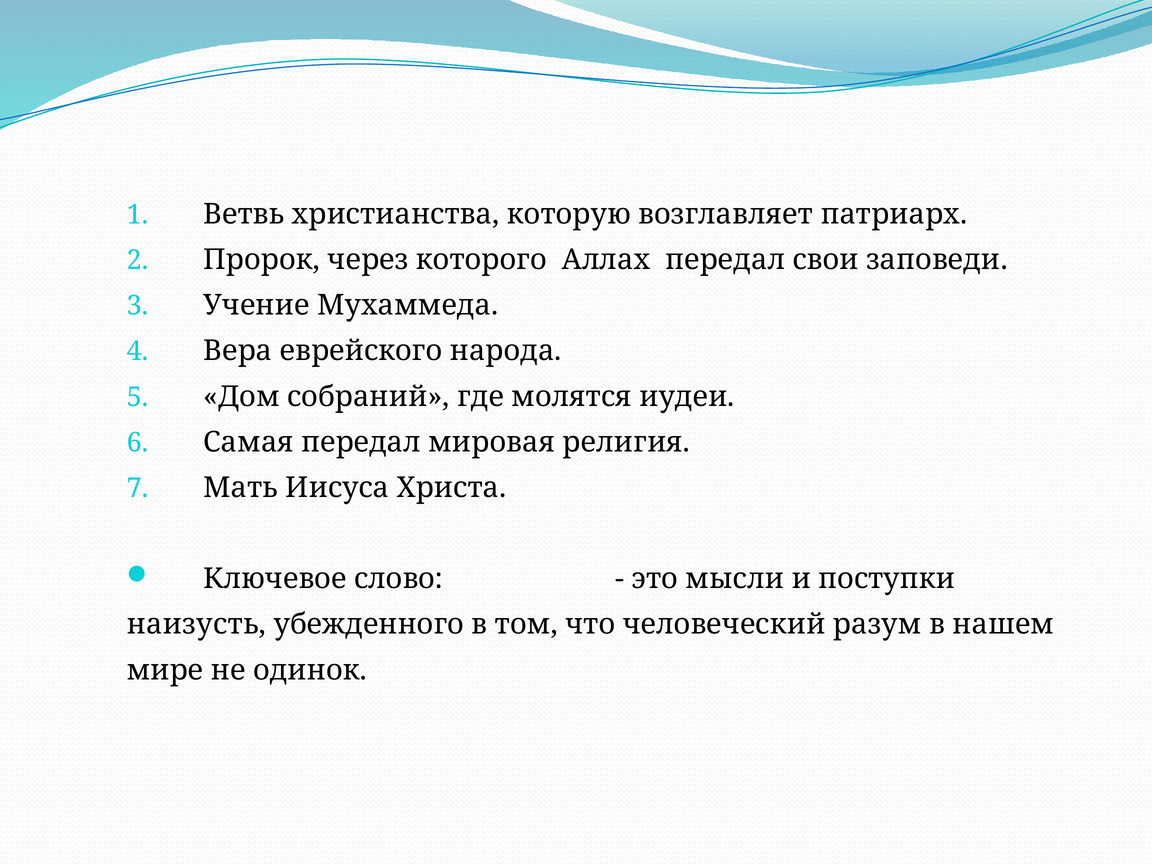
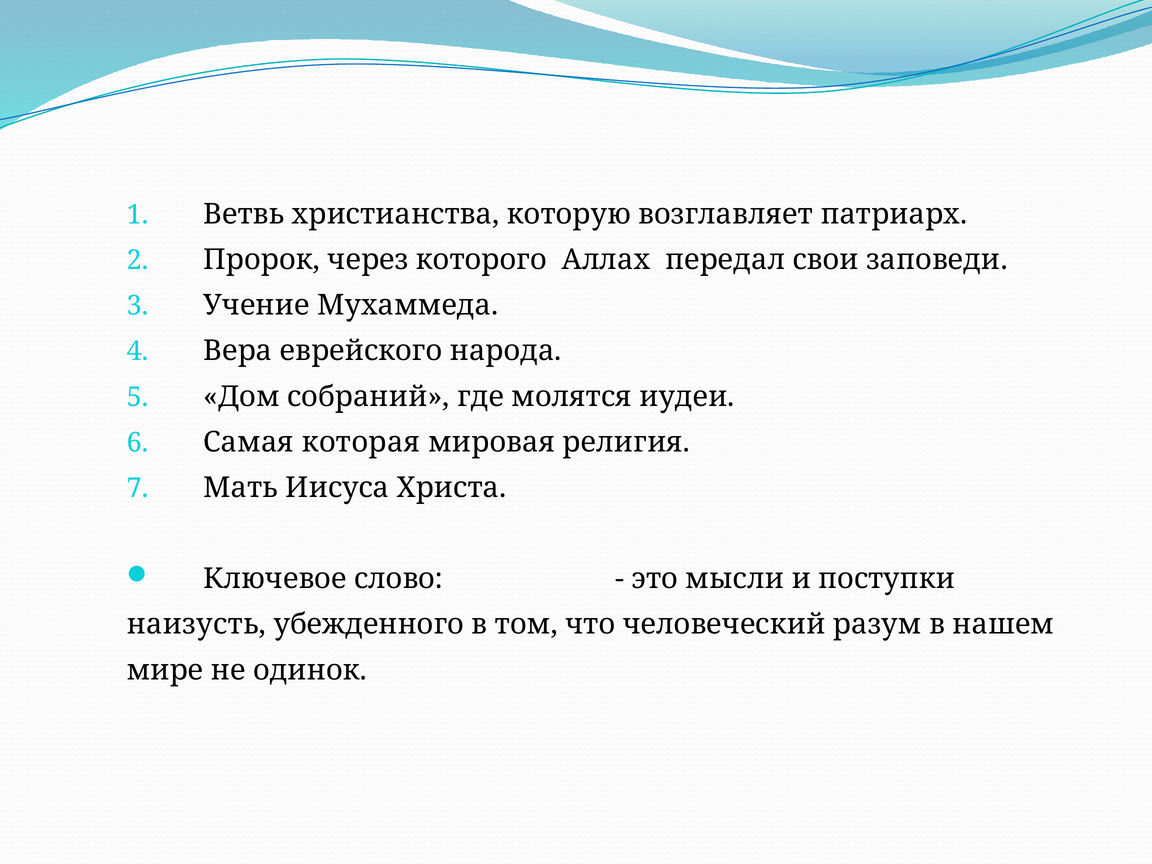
Самая передал: передал -> которая (361, 442)
